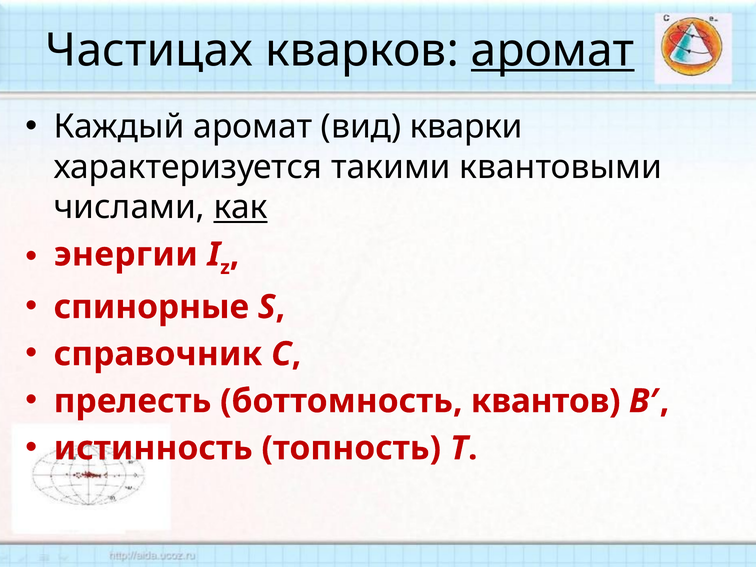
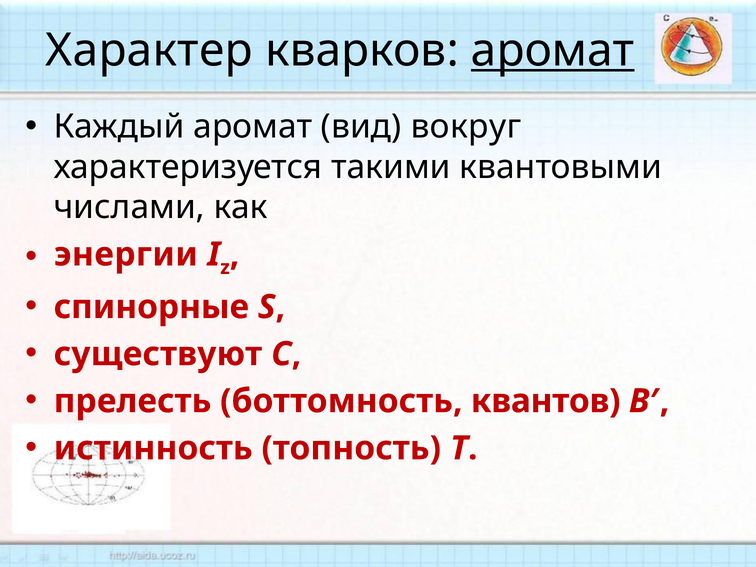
Частицах: Частицах -> Характер (149, 50)
кварки: кварки -> вокруг (466, 127)
как underline: present -> none (241, 207)
справочник: справочник -> существуют (158, 354)
